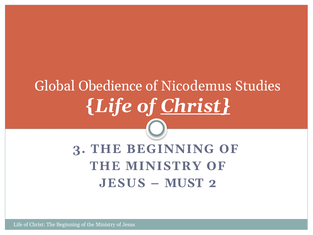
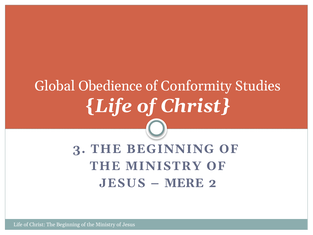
Nicodemus: Nicodemus -> Conformity (196, 86)
Christ underline: present -> none (195, 106)
MUST: MUST -> MERE (184, 183)
